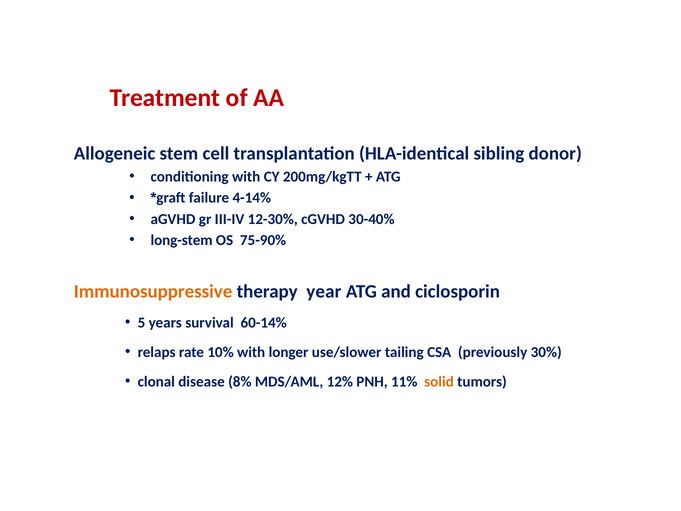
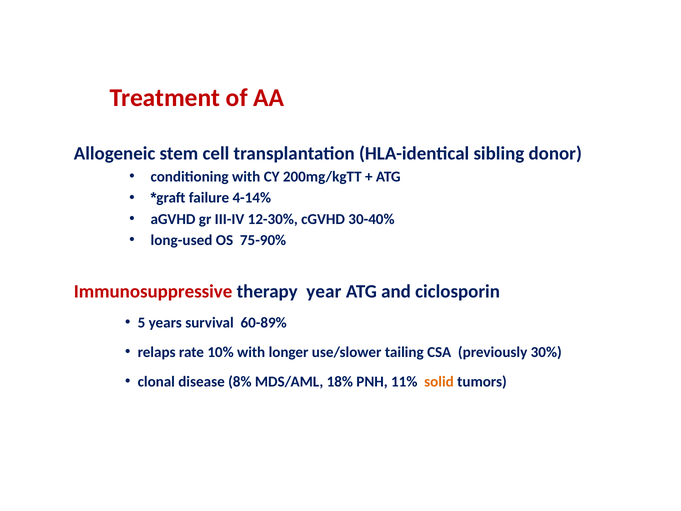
long-stem: long-stem -> long-used (182, 240)
Immunosuppressive colour: orange -> red (153, 291)
60-14%: 60-14% -> 60-89% (264, 323)
12%: 12% -> 18% (340, 382)
